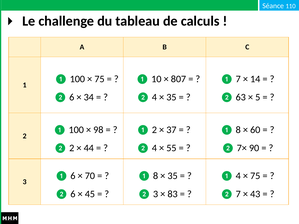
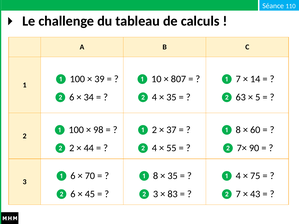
75: 75 -> 39 (99, 79)
